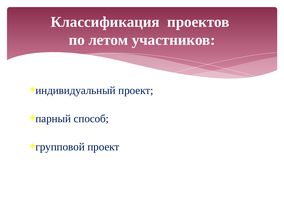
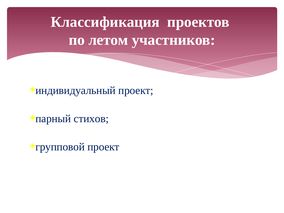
способ: способ -> стихов (91, 119)
